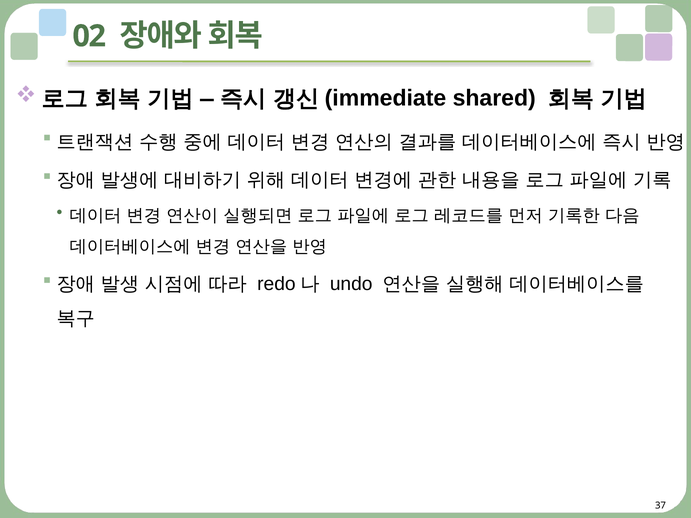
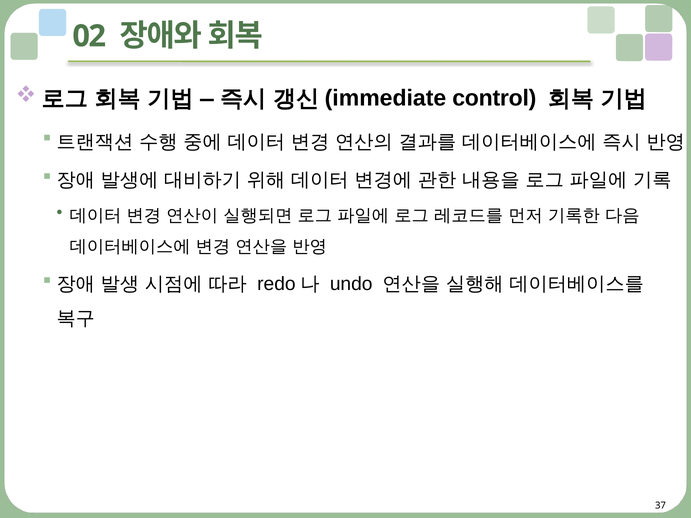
shared: shared -> control (494, 98)
